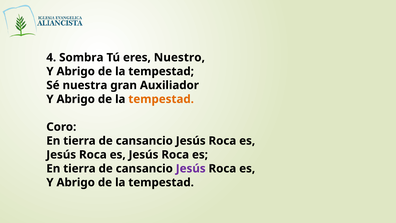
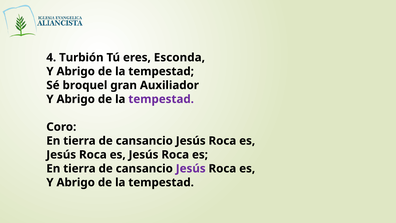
Sombra: Sombra -> Turbión (81, 57)
Nuestro: Nuestro -> Esconda (179, 57)
nuestra: nuestra -> broquel (85, 85)
tempestad colour: orange -> purple (161, 99)
